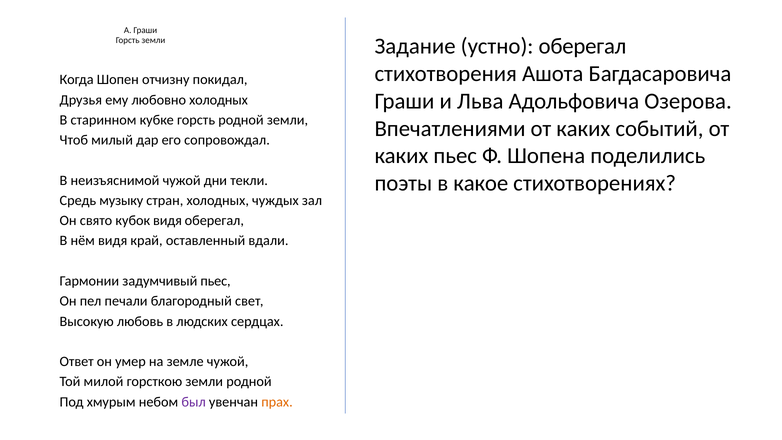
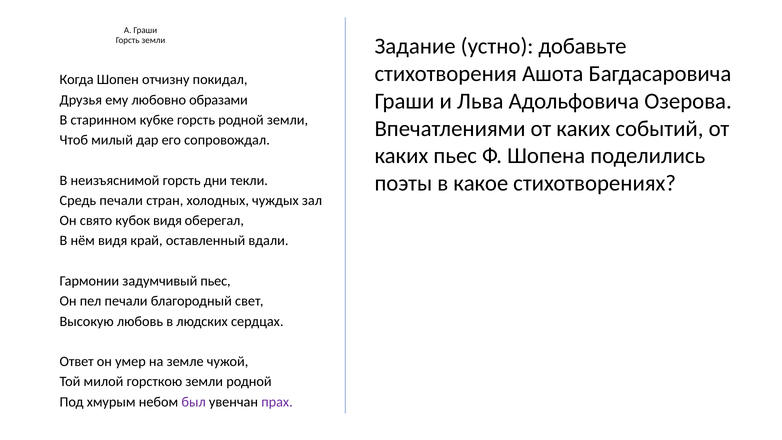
устно оберегал: оберегал -> добавьте (582, 46)
любовно холодных: холодных -> образами (218, 100)
неизъяснимой чужой: чужой -> горсть (182, 180)
Средь музыку: музыку -> печали (121, 200)
прах colour: orange -> purple (277, 402)
